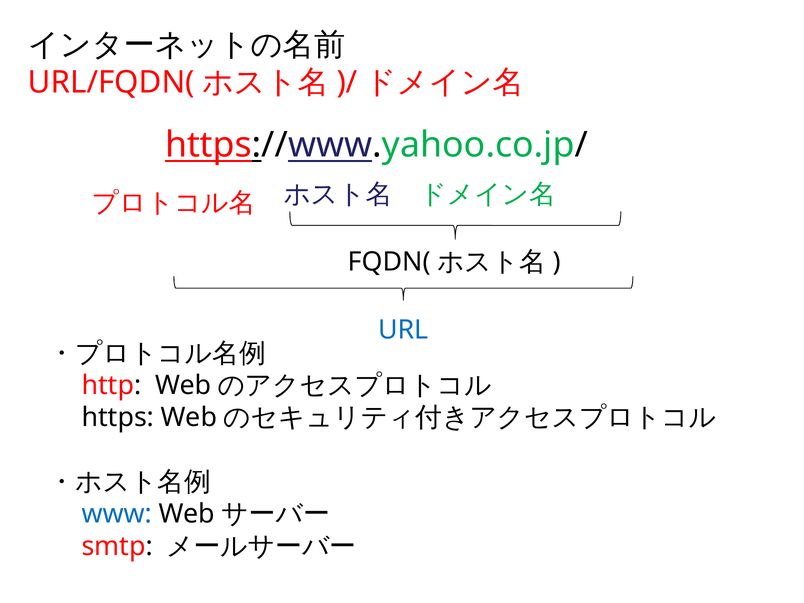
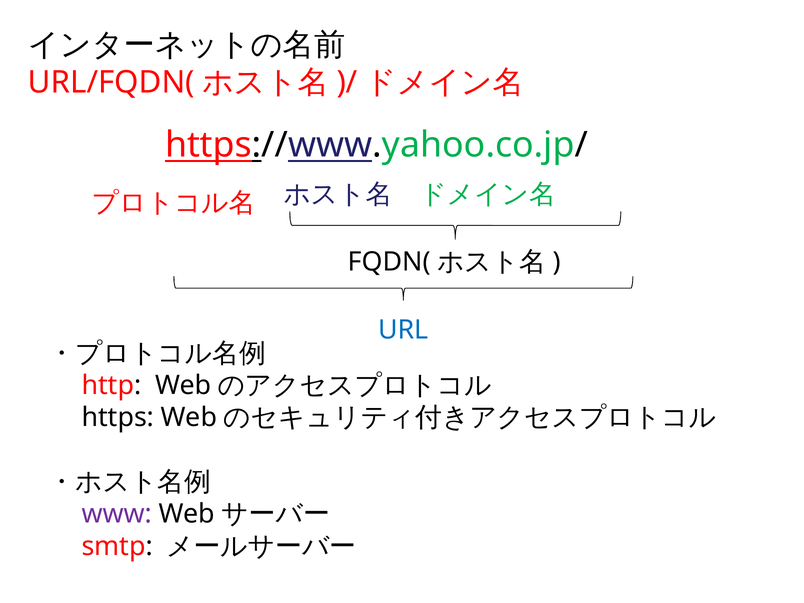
www colour: blue -> purple (117, 514)
